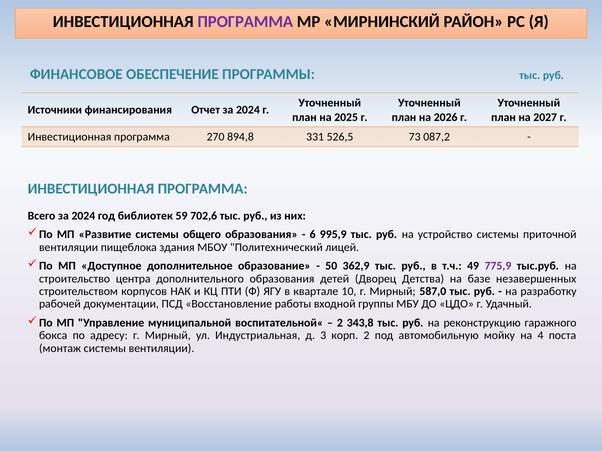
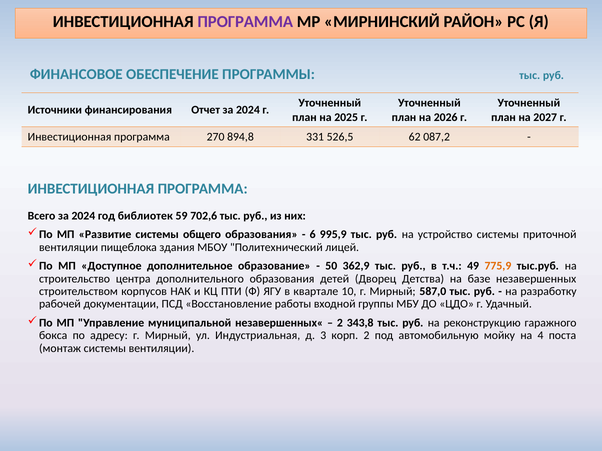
73: 73 -> 62 (415, 137)
775,9 colour: purple -> orange (498, 266)
воспитательной«: воспитательной« -> незавершенных« (279, 323)
